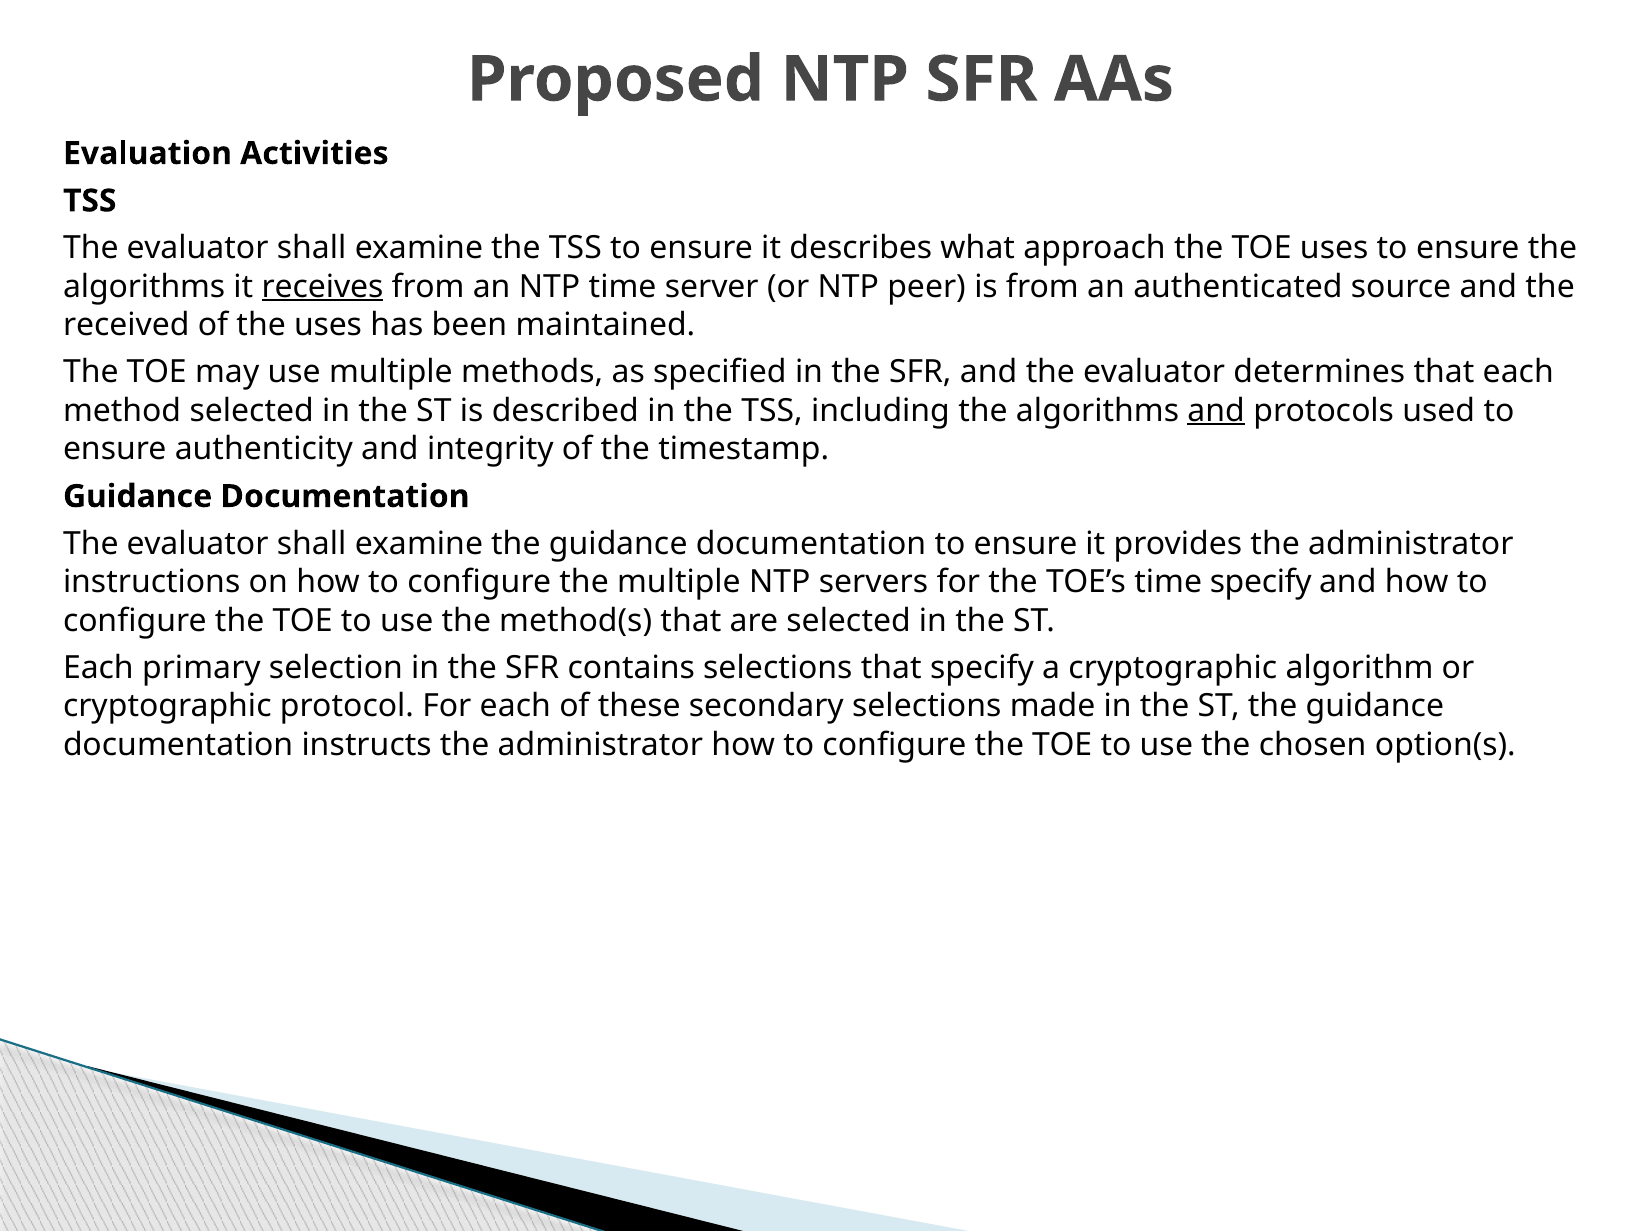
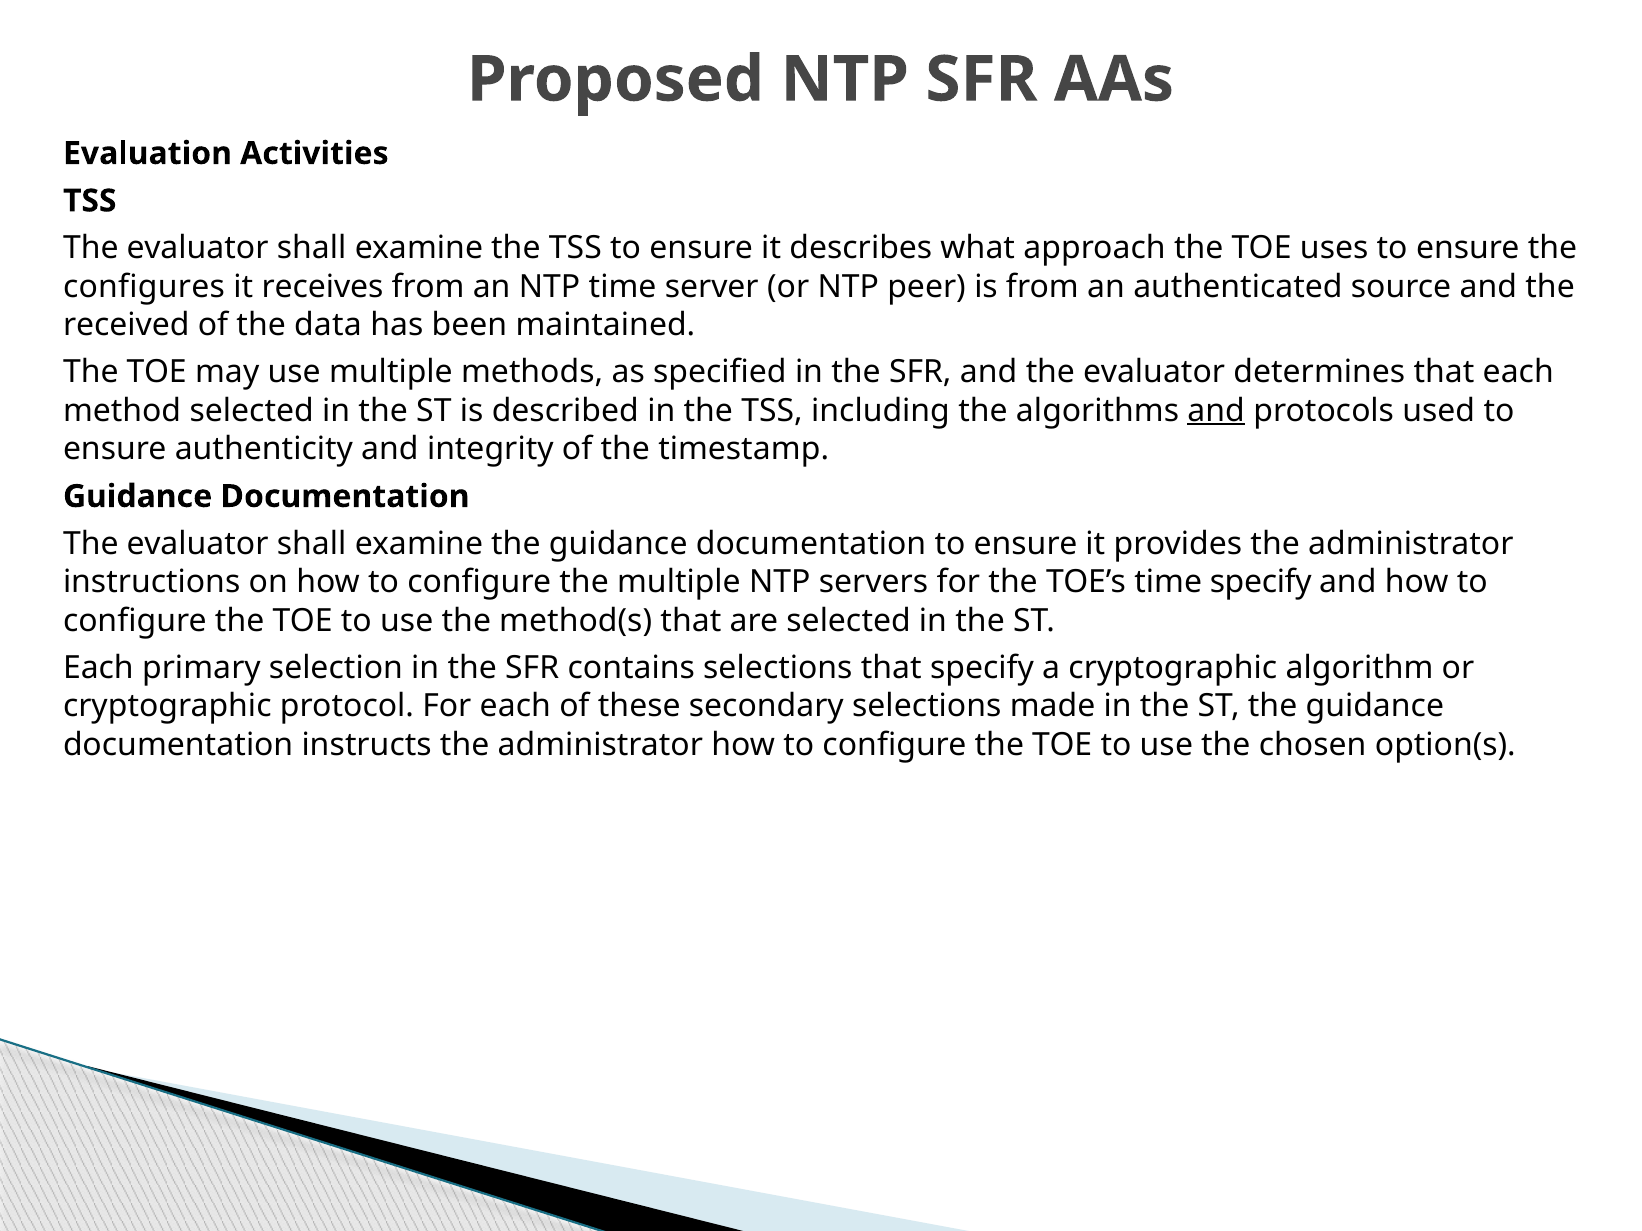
algorithms: algorithms -> configures (144, 287)
receives underline: present -> none (323, 287)
the uses: uses -> data (328, 325)
